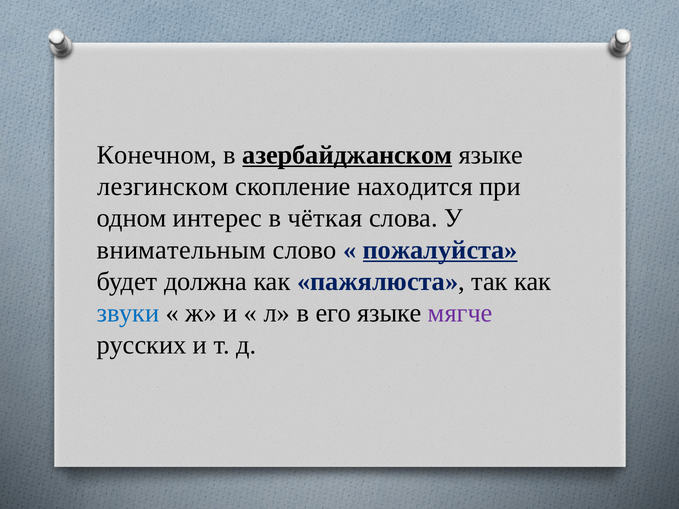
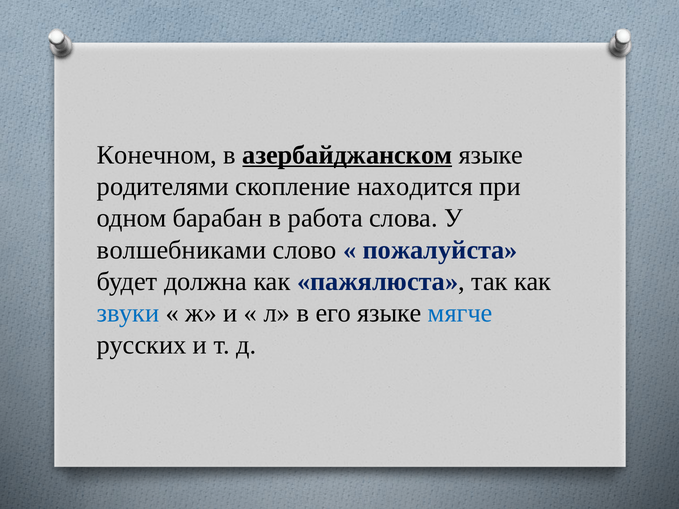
лезгинском: лезгинском -> родителями (163, 187)
интерес: интерес -> барабан (218, 218)
чёткая: чёткая -> работа (325, 218)
внимательным: внимательным -> волшебниками (182, 250)
пожалуйста underline: present -> none (440, 250)
мягче colour: purple -> blue (460, 313)
